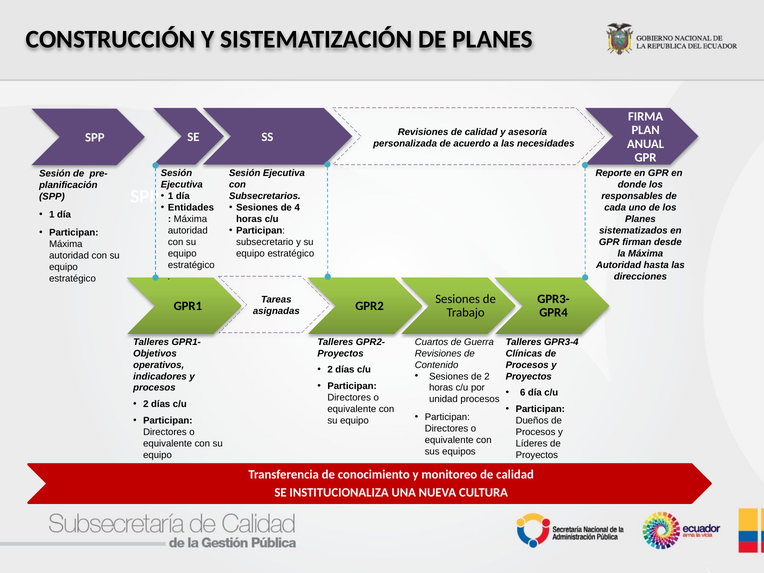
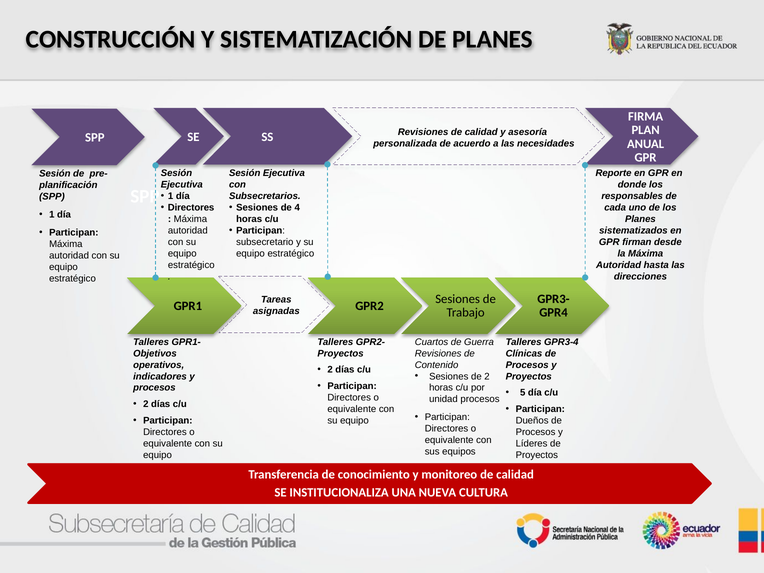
Entidades: Entidades -> Directores (191, 208)
6: 6 -> 5 (523, 393)
